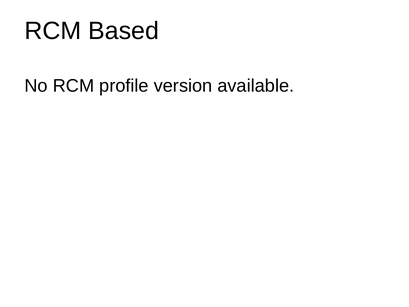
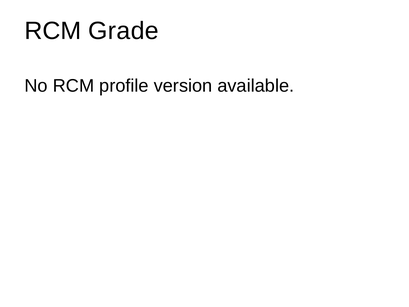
Based: Based -> Grade (124, 31)
